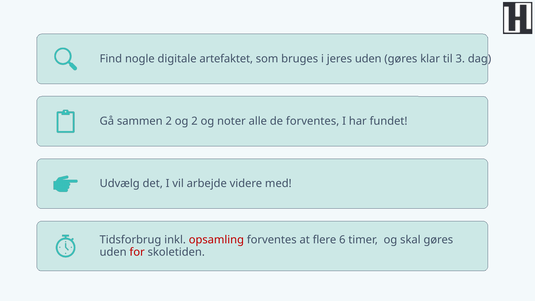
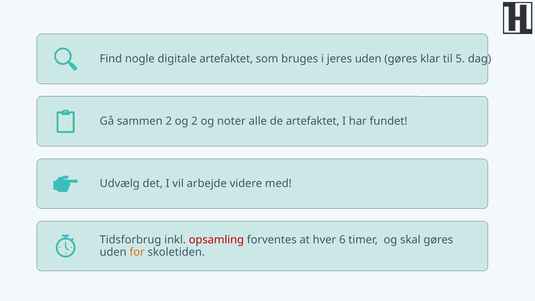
3: 3 -> 5 (460, 59)
de forventes: forventes -> artefaktet (313, 121)
flere: flere -> hver (324, 240)
for colour: red -> orange (137, 252)
